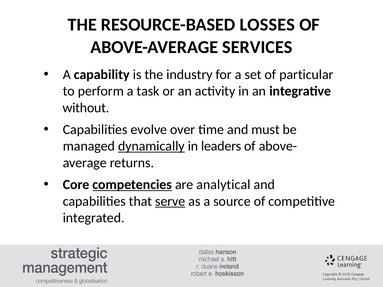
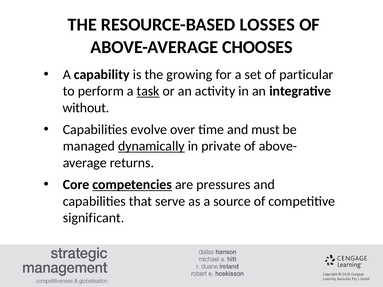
SERVICES: SERVICES -> CHOOSES (257, 47)
industry: industry -> growing (189, 75)
task underline: none -> present (148, 91)
leaders: leaders -> private (221, 146)
analytical: analytical -> pressures (223, 185)
serve underline: present -> none (170, 201)
integrated: integrated -> significant (94, 218)
